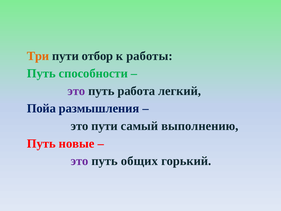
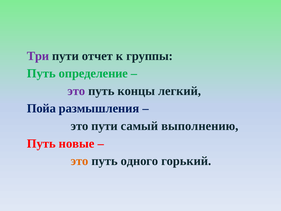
Три colour: orange -> purple (38, 56)
отбор: отбор -> отчет (97, 56)
работы: работы -> группы (150, 56)
способности: способности -> определение (93, 73)
работа: работа -> концы (136, 91)
это colour: purple -> orange (80, 161)
общих: общих -> одного (139, 161)
